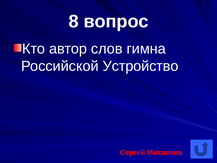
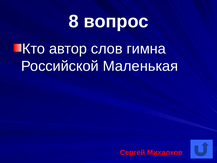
Устройство: Устройство -> Маленькая (140, 66)
